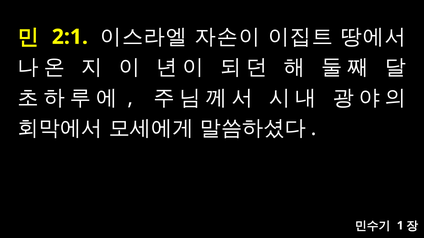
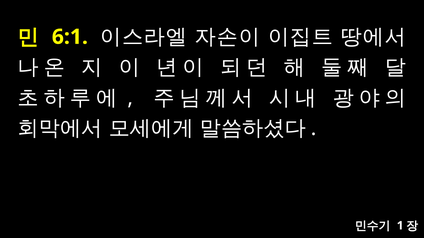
2:1: 2:1 -> 6:1 (70, 37)
